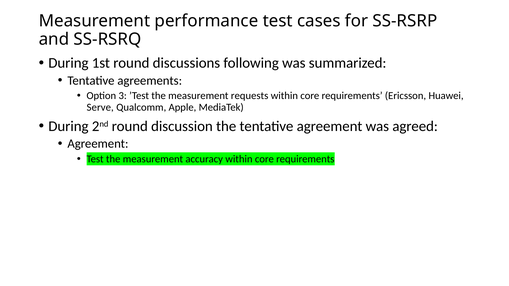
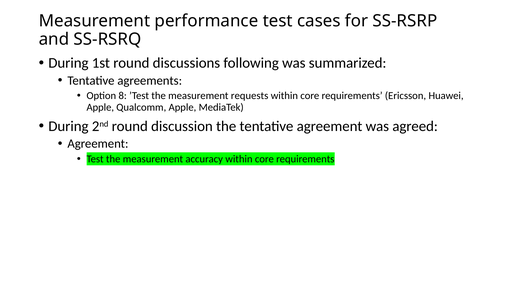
3: 3 -> 8 (123, 96)
Serve: Serve -> Apple (100, 107)
